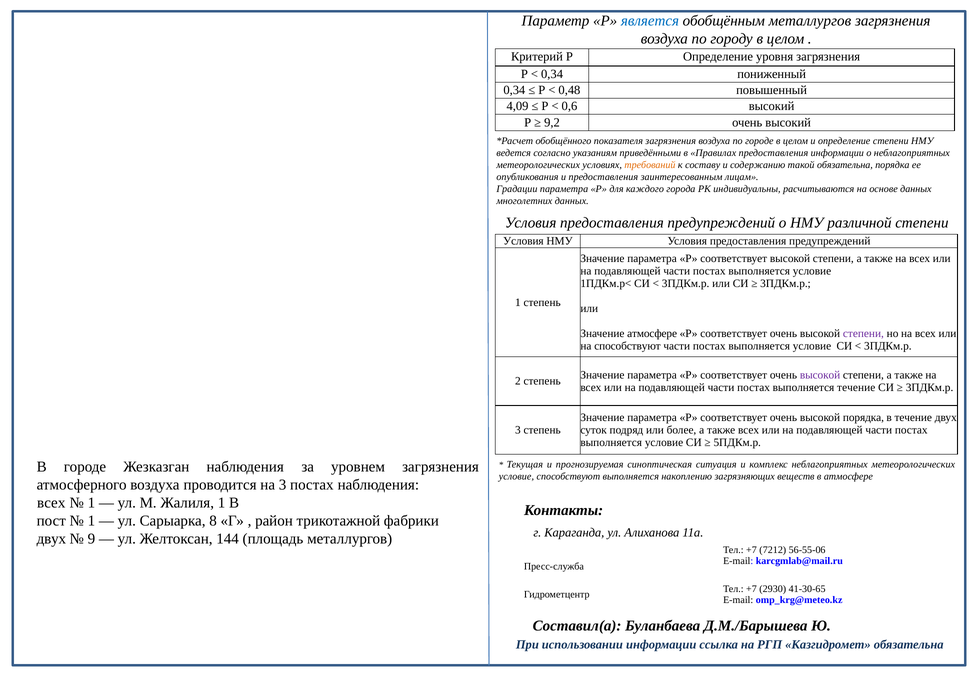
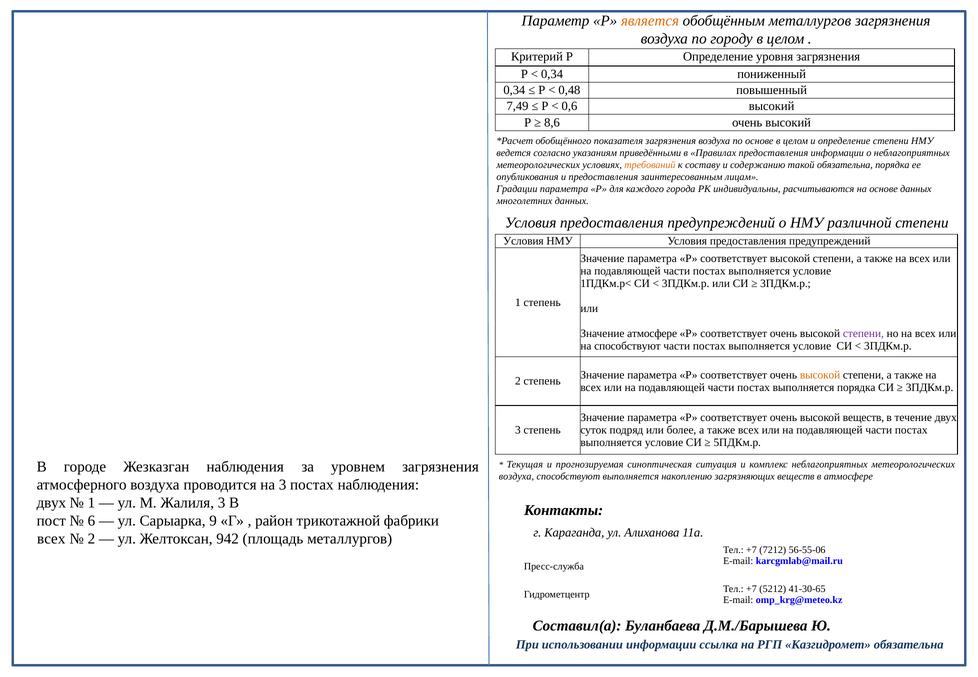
является colour: blue -> orange (650, 21)
4,09: 4,09 -> 7,49 (518, 106)
9,2: 9,2 -> 8,6 (552, 122)
по городе: городе -> основе (759, 141)
высокой colour: purple -> orange (820, 375)
выполняется течение: течение -> порядка (856, 387)
высокой порядка: порядка -> веществ (863, 418)
условие: условие -> воздуха (516, 477)
всех: всех -> двух (51, 503)
Жалиля 1: 1 -> 3 (222, 503)
1: 1 -> 6 (91, 521)
8: 8 -> 9 (213, 521)
двух: двух -> всех (51, 539)
9: 9 -> 2 (91, 539)
144: 144 -> 942 (228, 539)
2930: 2930 -> 5212 (773, 589)
